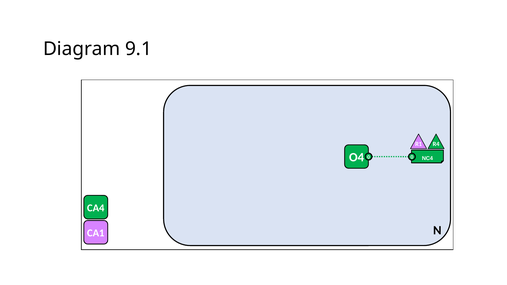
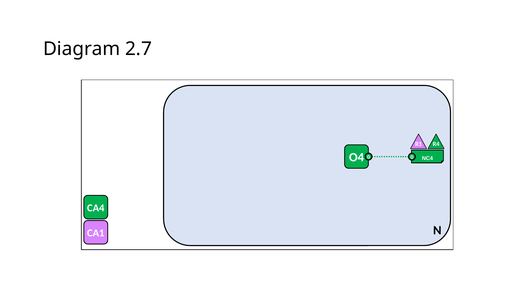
9.1: 9.1 -> 2.7 (138, 49)
